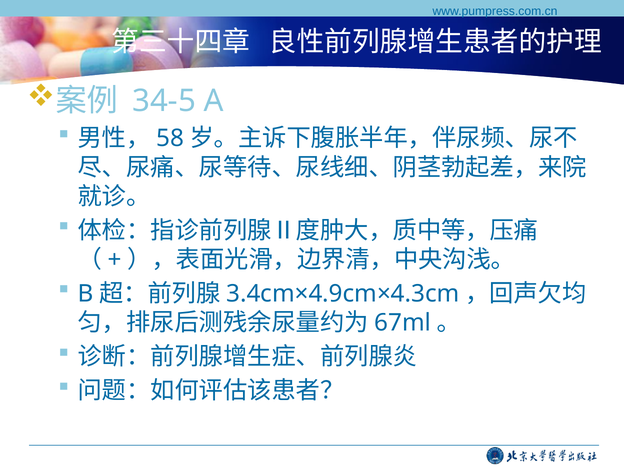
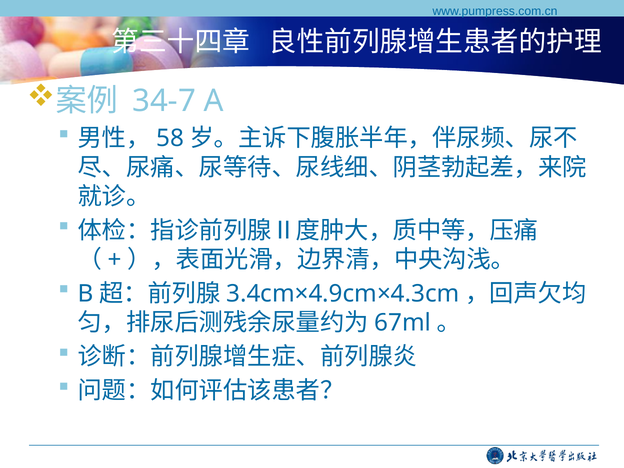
34-5: 34-5 -> 34-7 (164, 101)
